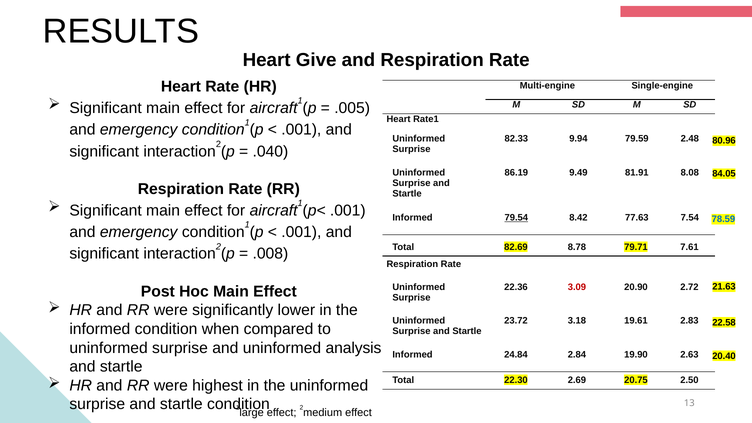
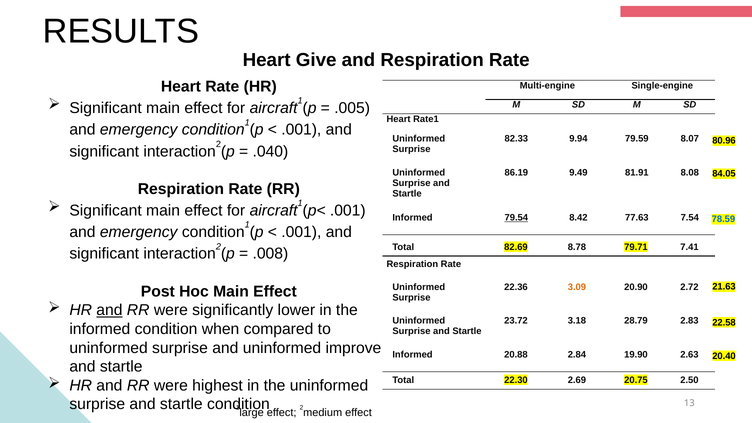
2.48: 2.48 -> 8.07 (690, 139)
7.61: 7.61 -> 7.41 (689, 247)
3.09 colour: red -> orange (577, 287)
and underline: none -> present (109, 310)
19.61: 19.61 -> 28.79 (636, 321)
analysis: analysis -> improve (353, 348)
24.84: 24.84 -> 20.88 (516, 355)
